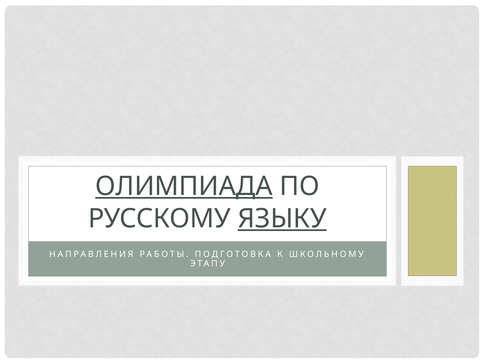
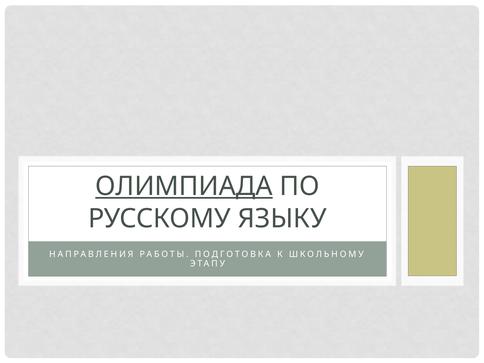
ЯЗЫКУ underline: present -> none (282, 219)
